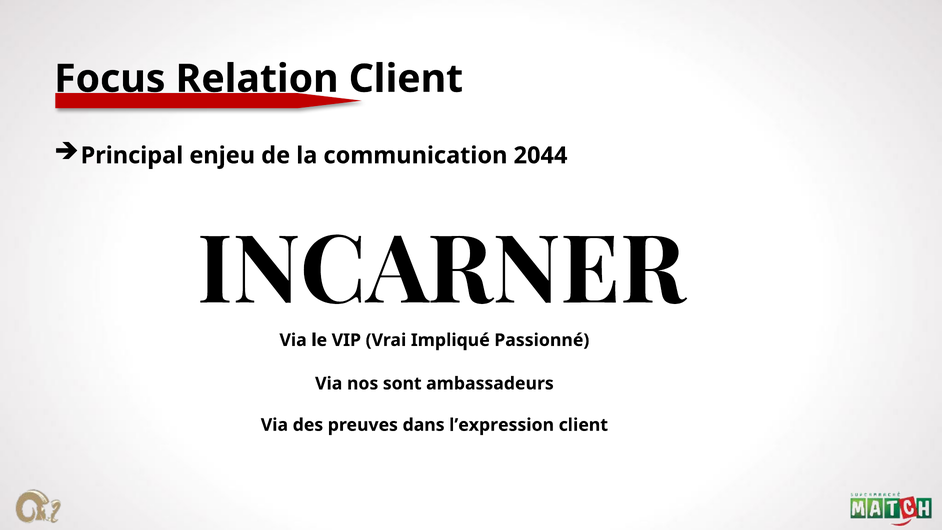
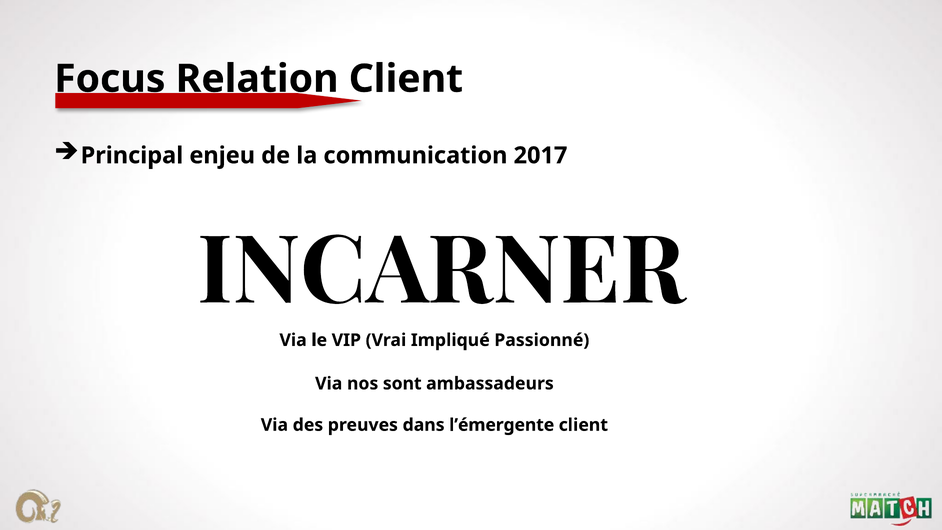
2044: 2044 -> 2017 (540, 155)
l’expression: l’expression -> l’émergente (502, 425)
